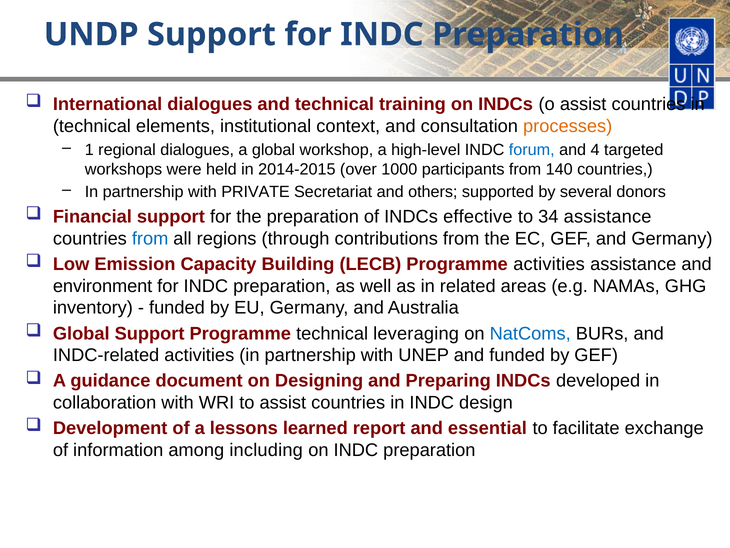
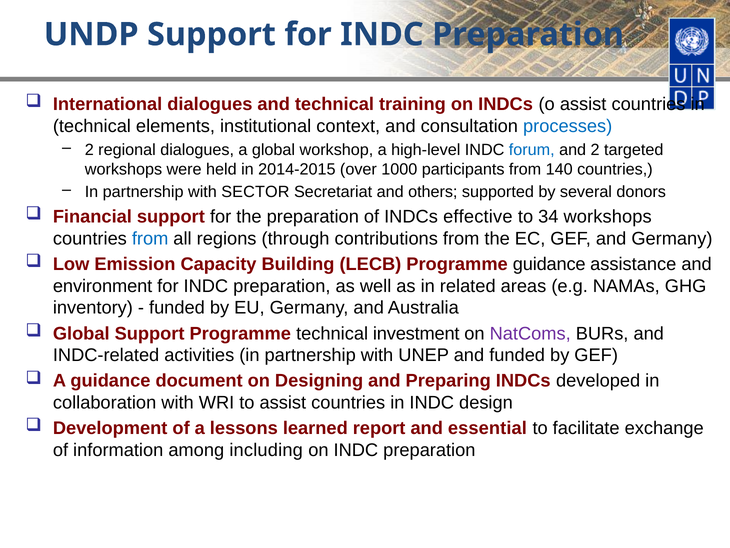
processes colour: orange -> blue (568, 126)
1: 1 -> 2 (89, 150)
and 4: 4 -> 2 (595, 150)
PRIVATE: PRIVATE -> SECTOR (255, 192)
34 assistance: assistance -> workshops (608, 216)
Programme activities: activities -> guidance (549, 264)
leveraging: leveraging -> investment (416, 333)
NatComs colour: blue -> purple (530, 333)
